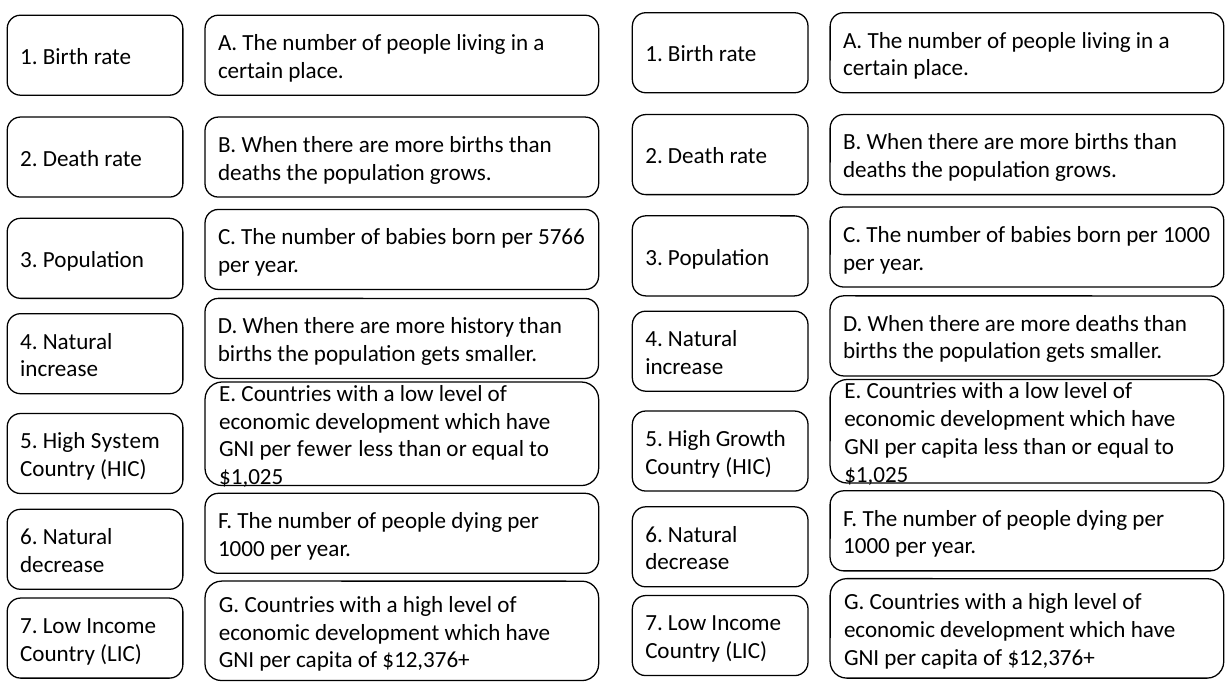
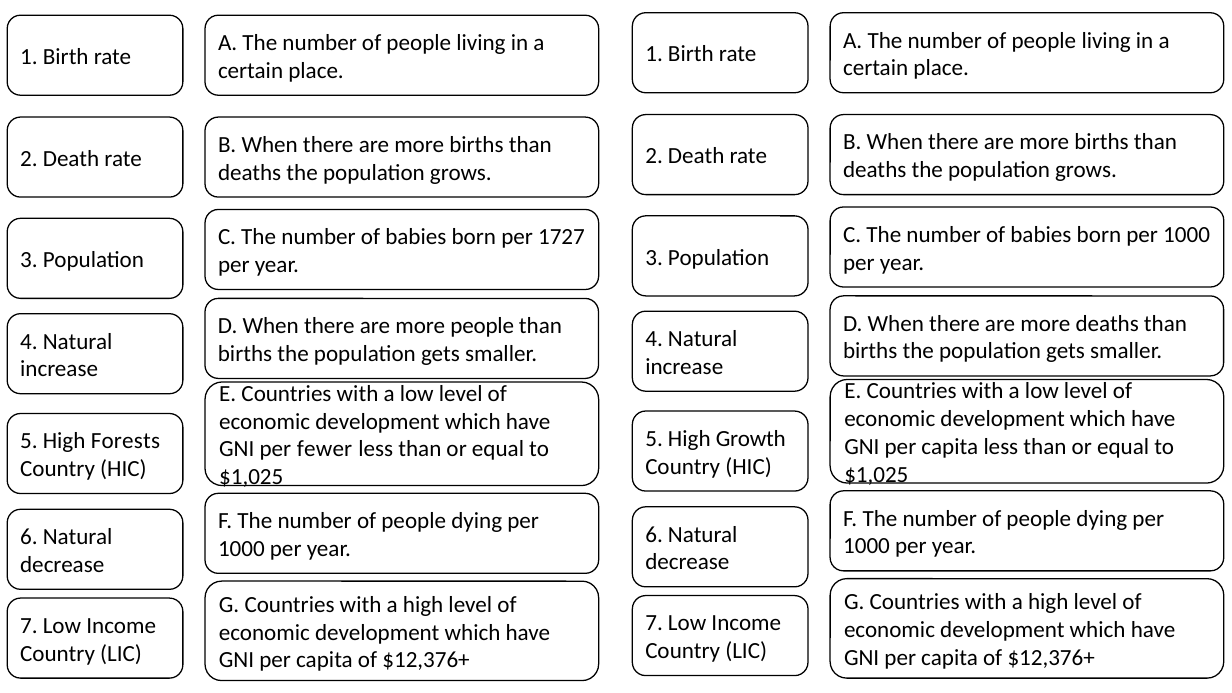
5766: 5766 -> 1727 (561, 237)
more history: history -> people (482, 326)
System: System -> Forests (125, 441)
